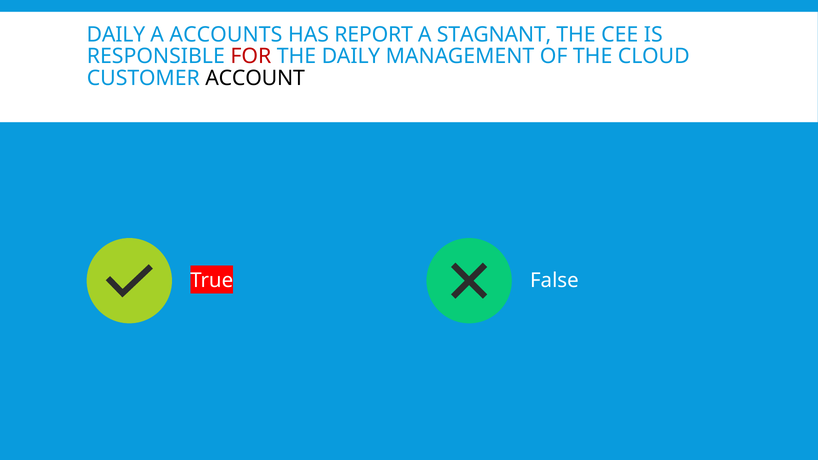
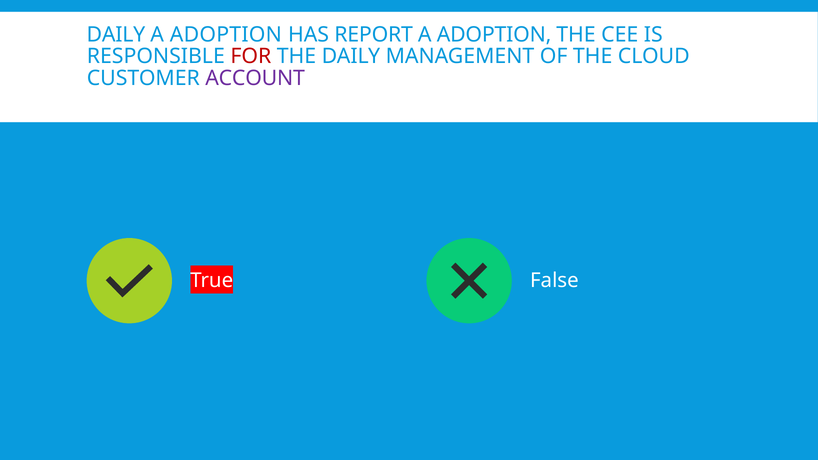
ACCOUNTS: ACCOUNTS -> ADOPTION (226, 35)
STAGNANT: STAGNANT -> ADOPTION (494, 35)
ACCOUNT colour: black -> purple (255, 78)
